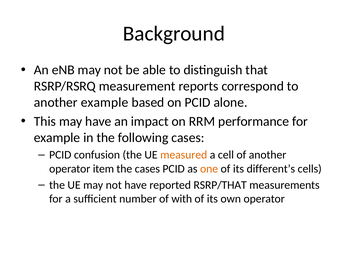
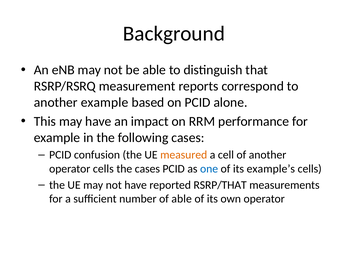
operator item: item -> cells (103, 169)
one colour: orange -> blue (209, 169)
different’s: different’s -> example’s (271, 169)
of with: with -> able (182, 199)
